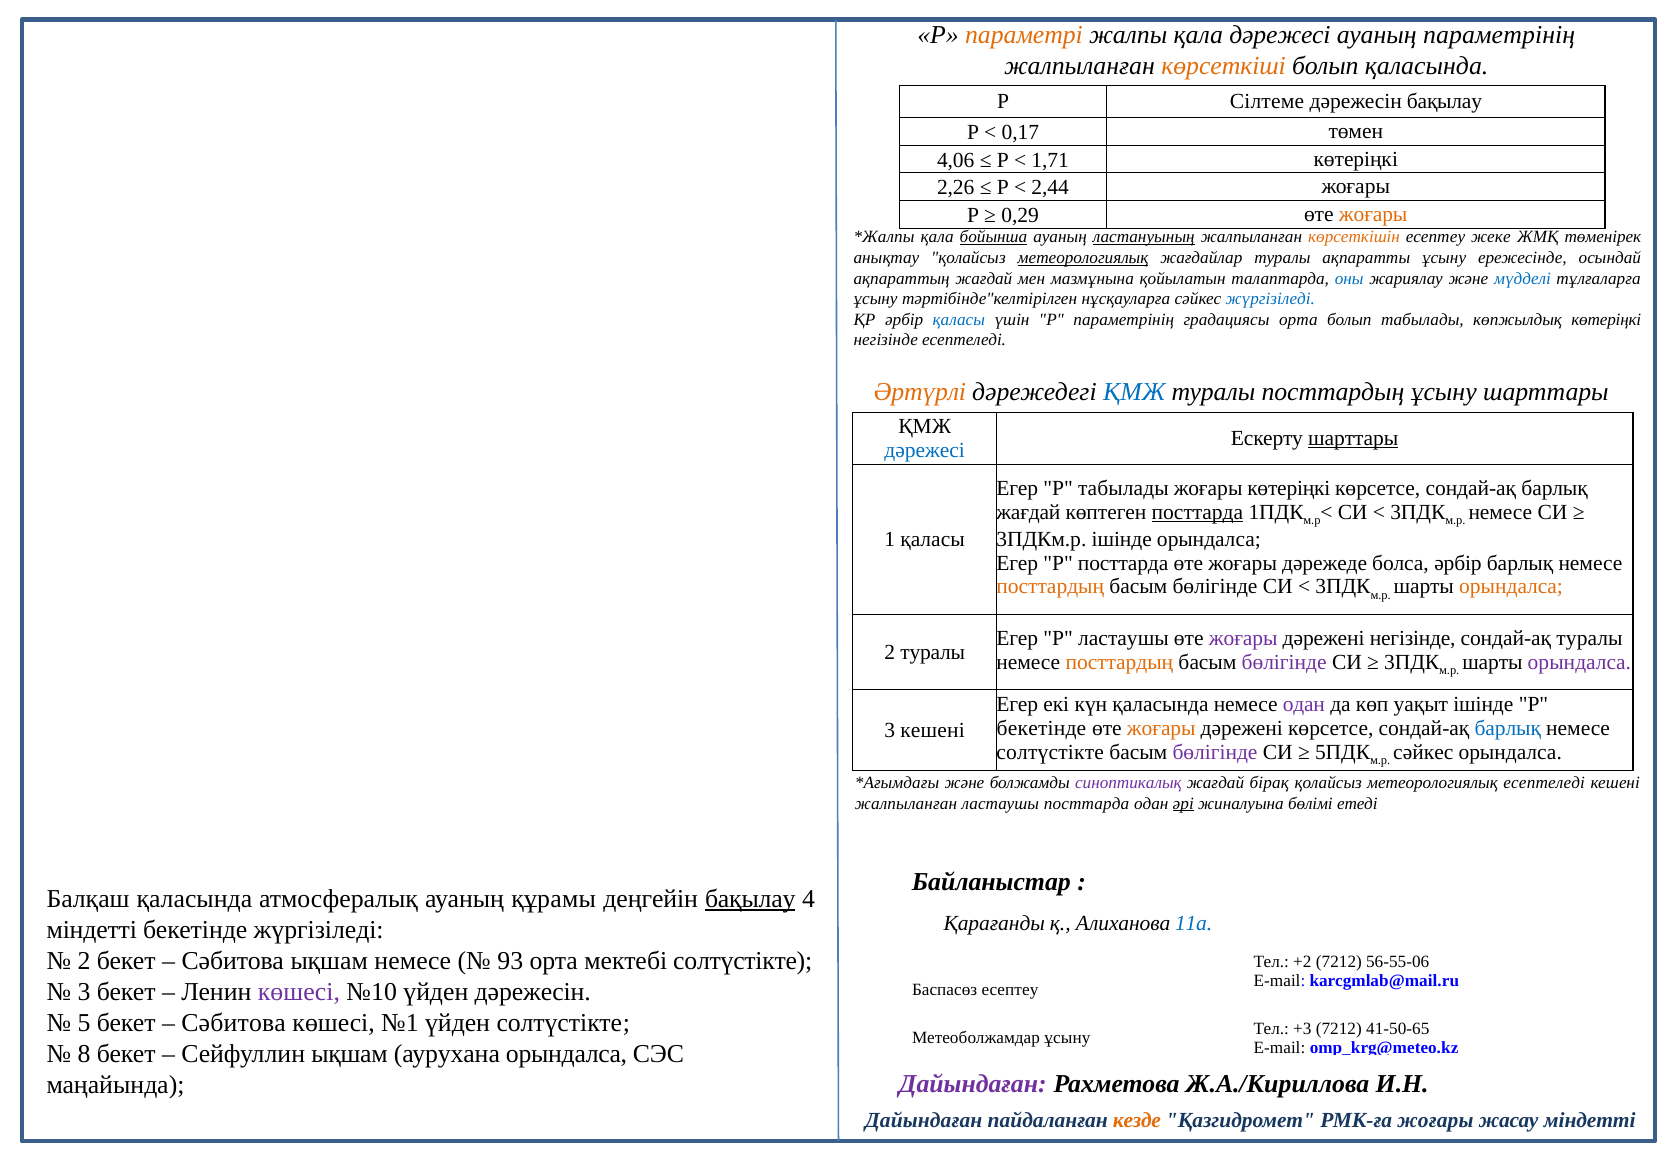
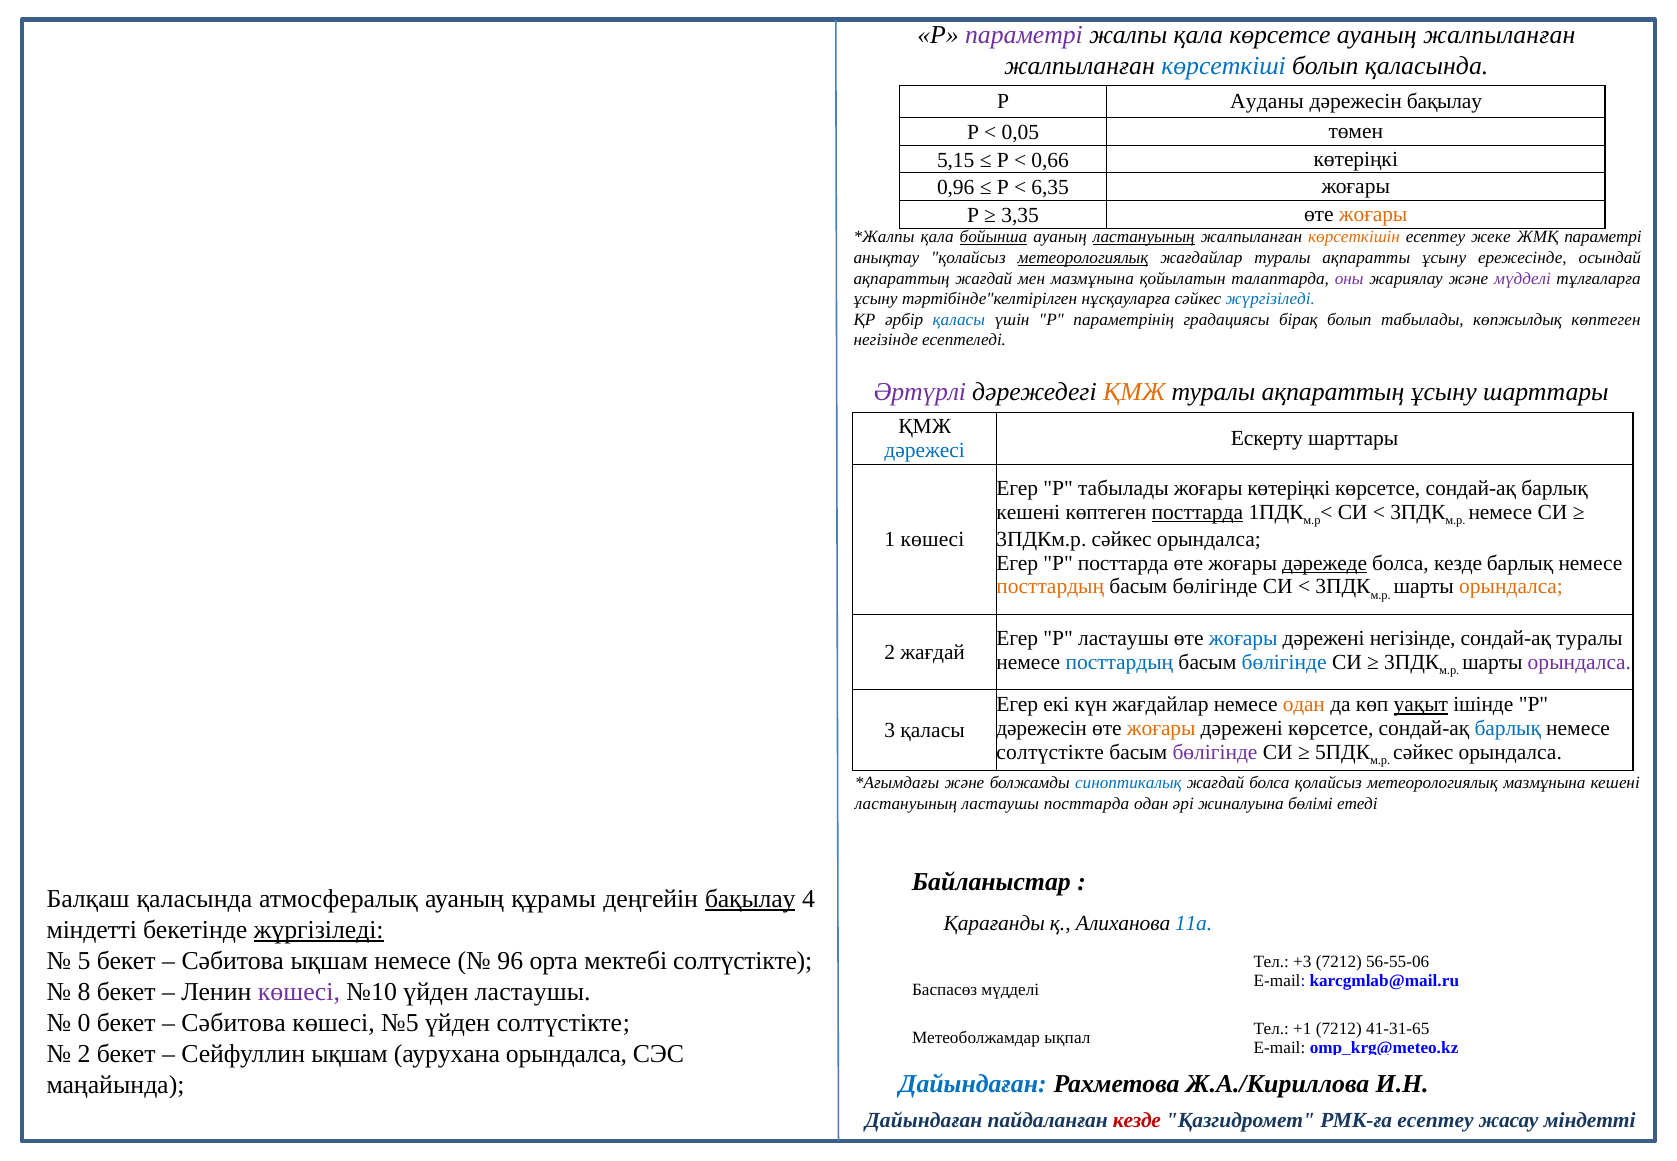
параметрі colour: orange -> purple (1024, 35)
қала дәрежесі: дәрежесі -> көрсетсе (1280, 35)
ауаның параметрінің: параметрінің -> жалпыланған (1499, 35)
көрсеткіші colour: orange -> blue (1224, 66)
Сілтеме: Сілтеме -> Ауданы (1267, 102)
0,17: 0,17 -> 0,05 (1020, 132)
4,06: 4,06 -> 5,15 (956, 160)
1,71: 1,71 -> 0,66 (1050, 160)
2,26: 2,26 -> 0,96 (956, 188)
2,44: 2,44 -> 6,35 (1050, 188)
0,29: 0,29 -> 3,35 (1020, 215)
ЖМҚ төменірек: төменірек -> параметрі (1603, 237)
оны colour: blue -> purple (1349, 278)
мүдделі colour: blue -> purple (1522, 278)
градациясы орта: орта -> бірақ (1298, 320)
көпжылдық көтеріңкі: көтеріңкі -> көптеген (1606, 320)
Әртүрлі colour: orange -> purple (920, 392)
ҚМЖ colour: blue -> orange (1134, 392)
туралы посттардың: посттардың -> ақпараттың (1333, 392)
шарттары underline: present -> none (1353, 438)
жағдай: жағдай -> кешені (1028, 512)
1 қаласы: қаласы -> көшесі (933, 539)
3ПДКм.р ішінде: ішінде -> сәйкес (1122, 539)
дәрежеде underline: none -> present (1325, 563)
болса әрбір: әрбір -> кезде (1458, 563)
жоғары colour: purple -> blue (1243, 638)
2 туралы: туралы -> жағдай (933, 652)
посттардың colour: orange -> blue (1119, 662)
бөлігінде colour: purple -> blue (1284, 662)
күн қаласында: қаласында -> жағдайлар (1160, 705)
одан colour: purple -> orange (1304, 705)
уақыт underline: none -> present (1421, 705)
бекетінде: бекетінде -> дәрежесін (1042, 728)
3 кешені: кешені -> қаласы (933, 730)
синоптикалық colour: purple -> blue (1128, 783)
жағдай бірақ: бірақ -> болса (1269, 783)
метеорологиялық есептеледі: есептеледі -> мазмұнына (1544, 783)
жалпыланған: жалпыланған -> ластануының (906, 803)
әрі underline: present -> none (1183, 803)
жүргізіледі underline: none -> present (319, 930)
2: 2 -> 5 (84, 961)
93: 93 -> 96 (510, 961)
+2: +2 -> +3 (1302, 961)
3: 3 -> 8 (84, 992)
үйден дәрежесін: дәрежесін -> ластаушы (533, 992)
Баспасөз есептеу: есептеу -> мүдделі (1010, 990)
5: 5 -> 0 (84, 1023)
№1: №1 -> №5 (400, 1023)
+3: +3 -> +1 (1302, 1028)
41-50-65: 41-50-65 -> 41-31-65 (1398, 1028)
Метеоболжамдар ұсыну: ұсыну -> ықпал (1067, 1038)
8: 8 -> 2 (84, 1054)
Дайындаған colour: purple -> blue (973, 1084)
кезде colour: orange -> red (1137, 1120)
РМК-ға жоғары: жоғары -> есептеу (1435, 1120)
